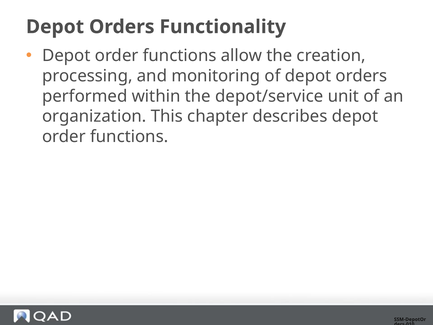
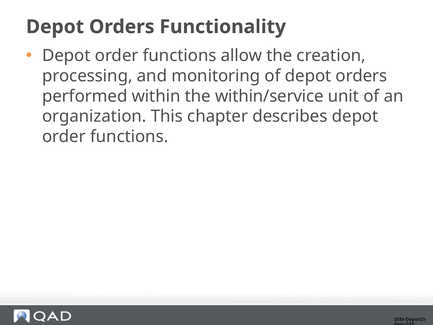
depot/service: depot/service -> within/service (269, 96)
